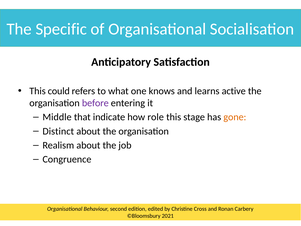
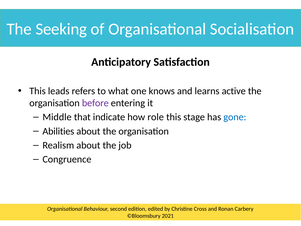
Specific: Specific -> Seeking (61, 29)
could: could -> leads (59, 91)
gone colour: orange -> blue (235, 117)
Distinct: Distinct -> Abilities (58, 131)
